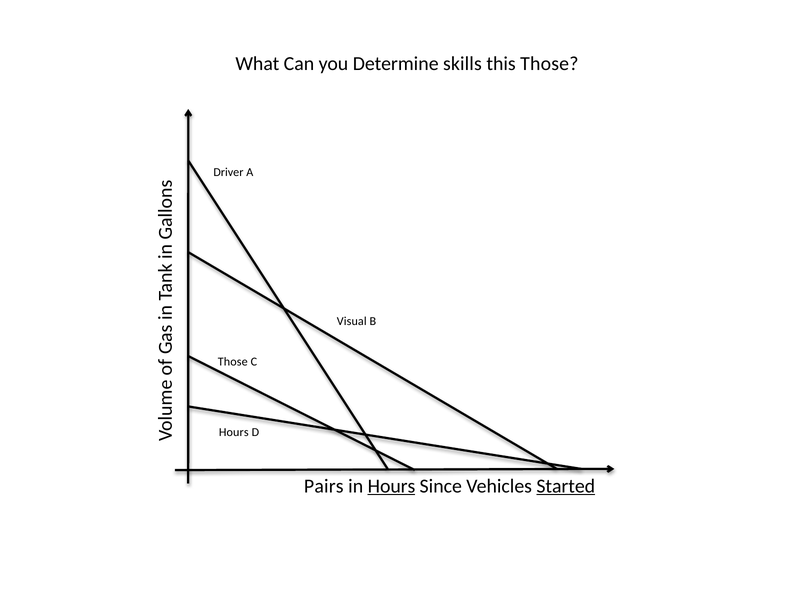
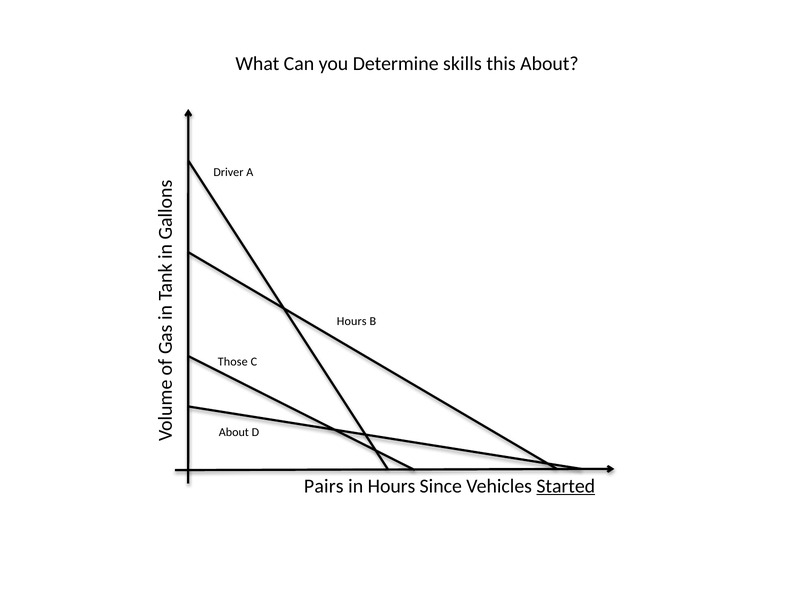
this Those: Those -> About (549, 64)
Visual: Visual -> Hours (352, 321)
Hours: Hours -> About (234, 432)
Hours underline: present -> none (392, 486)
